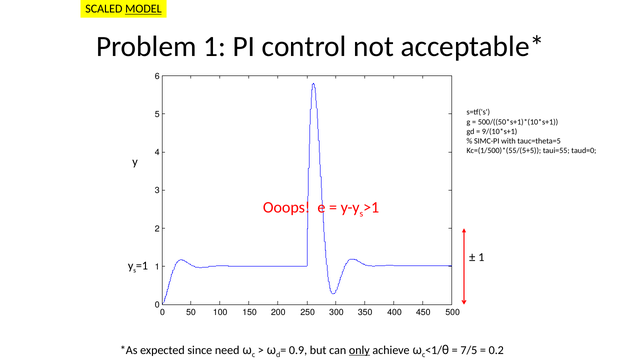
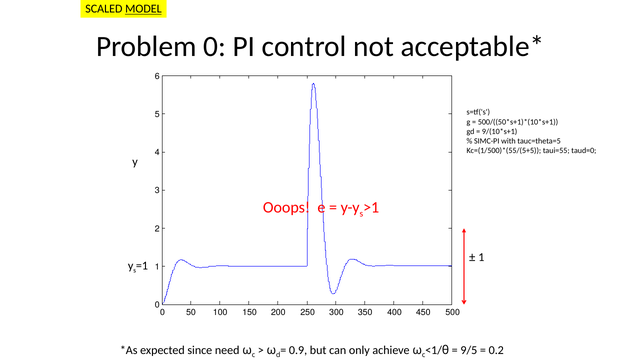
Problem 1: 1 -> 0 (215, 47)
only underline: present -> none (359, 350)
7/5: 7/5 -> 9/5 (469, 350)
